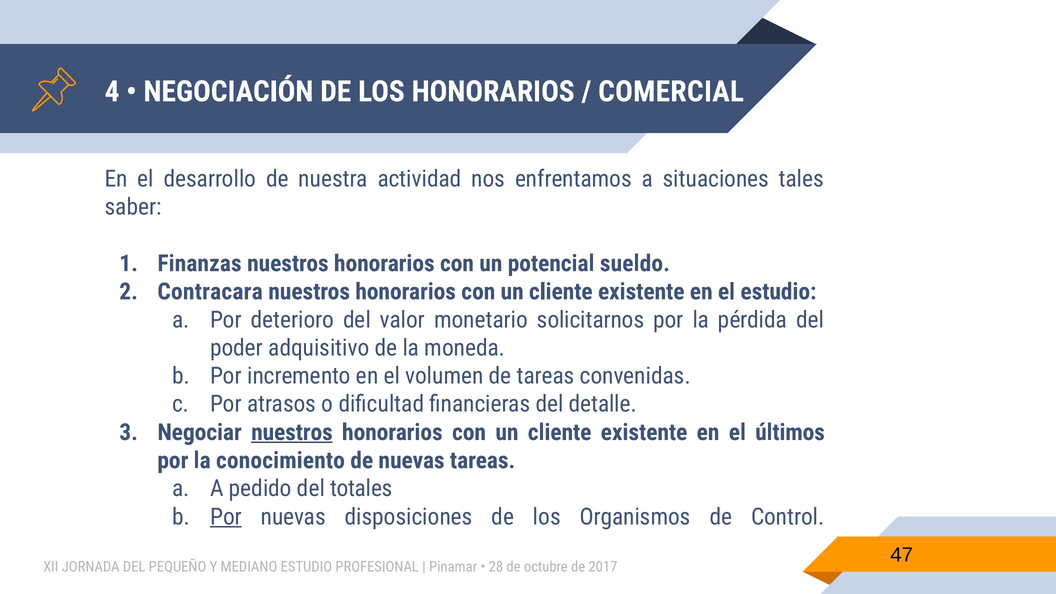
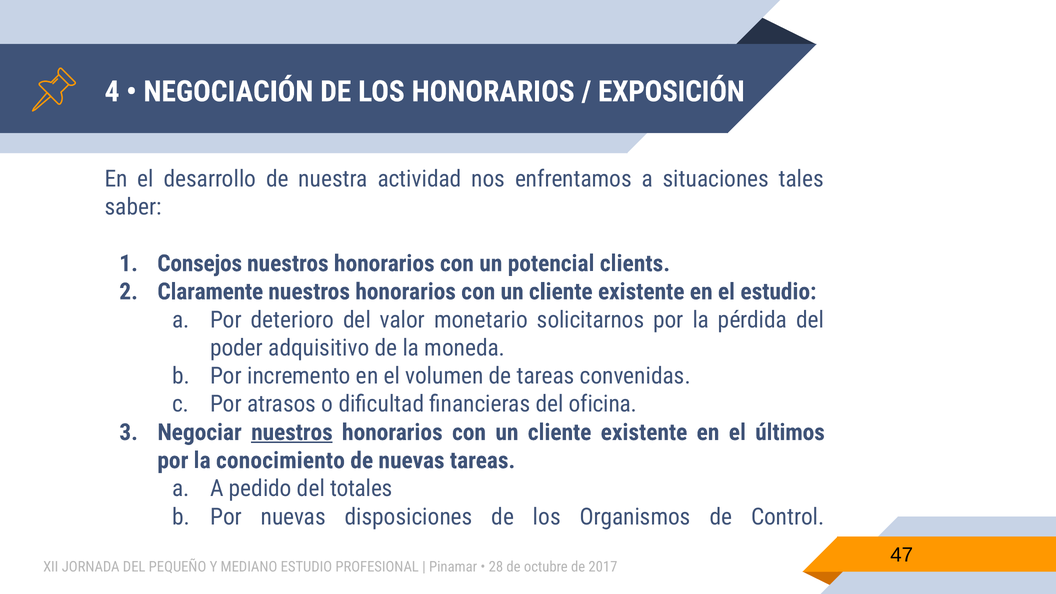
COMERCIAL: COMERCIAL -> EXPOSICIÓN (671, 92)
Finanzas: Finanzas -> Consejos (200, 263)
sueldo: sueldo -> clients (635, 263)
Contracara: Contracara -> Claramente (210, 292)
detalle: detalle -> oficina (603, 404)
Por underline: present -> none (226, 517)
